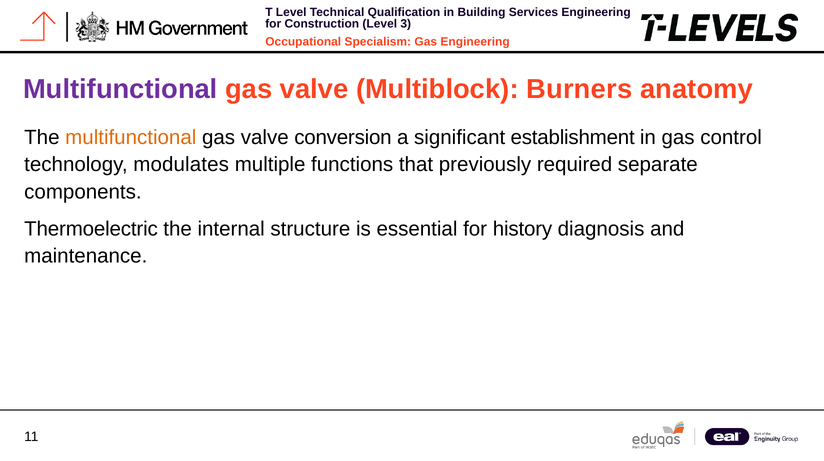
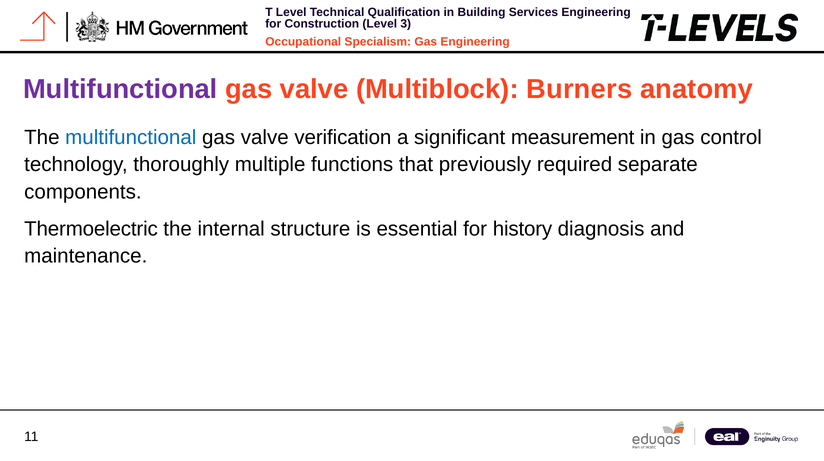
multifunctional colour: orange -> blue (131, 137)
conversion: conversion -> verification (343, 137)
establishment: establishment -> measurement (573, 137)
modulates: modulates -> thoroughly (181, 164)
